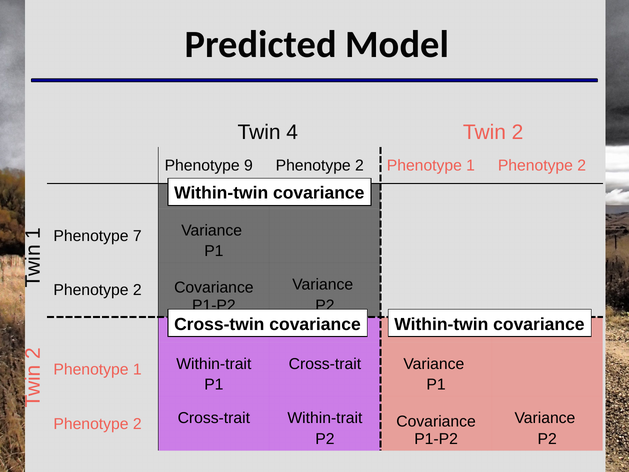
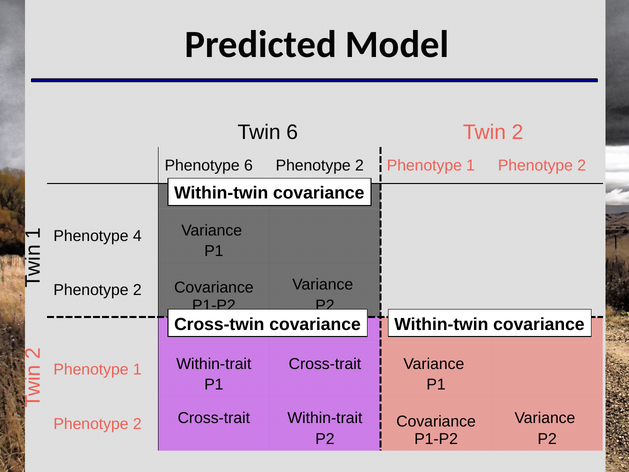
Twin 4: 4 -> 6 (292, 132)
Phenotype 9: 9 -> 6 (248, 165)
7: 7 -> 4 (137, 236)
